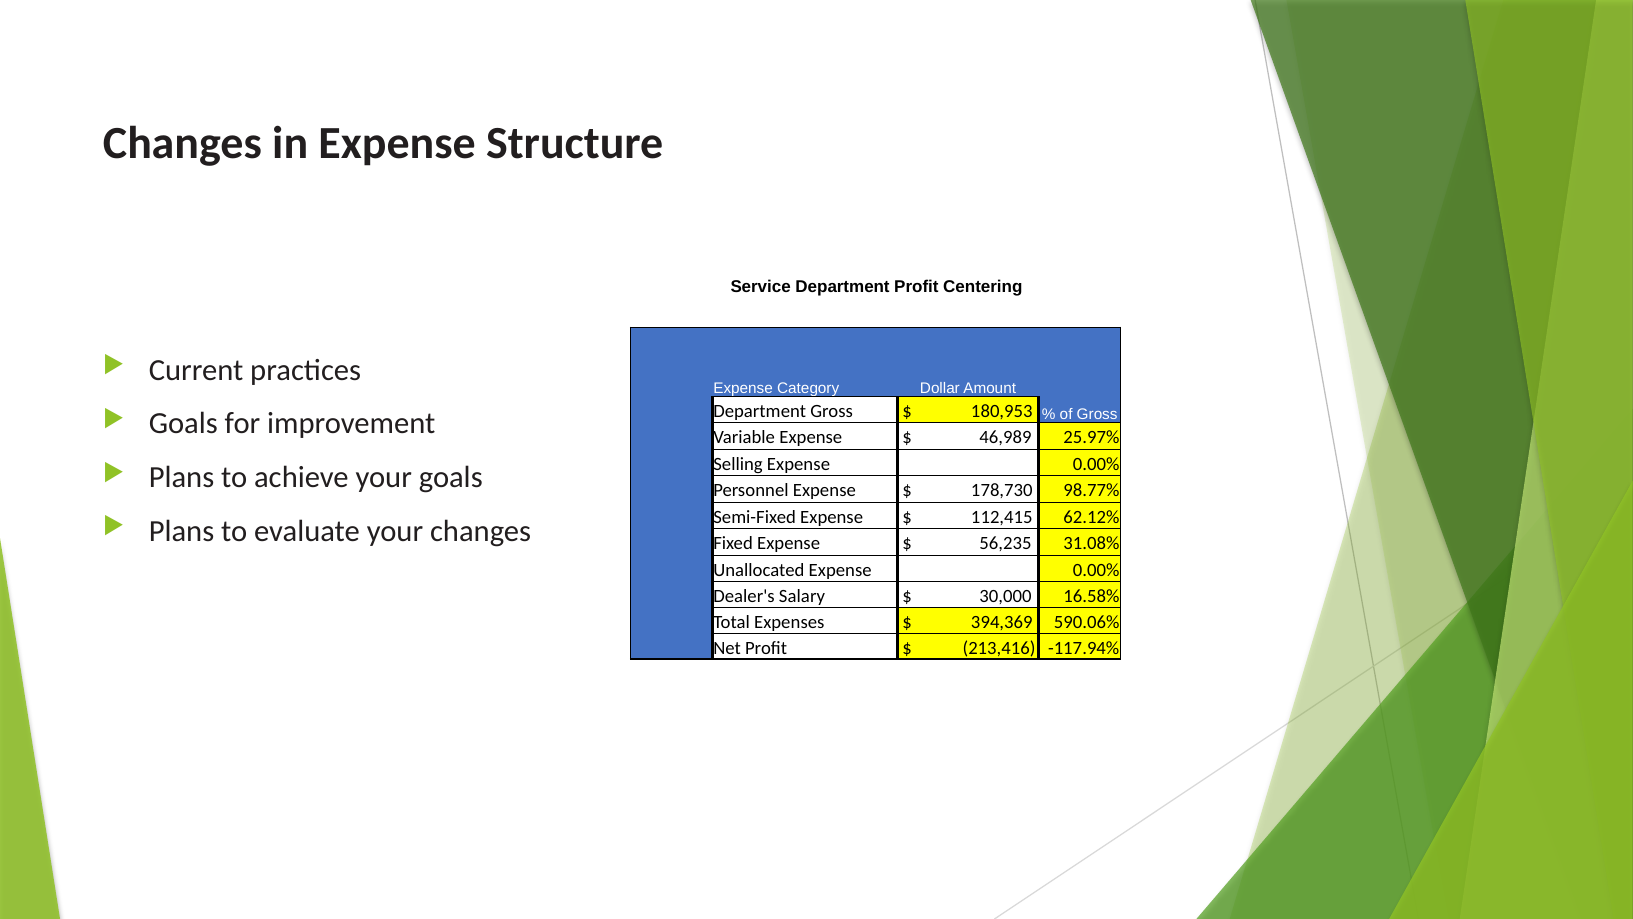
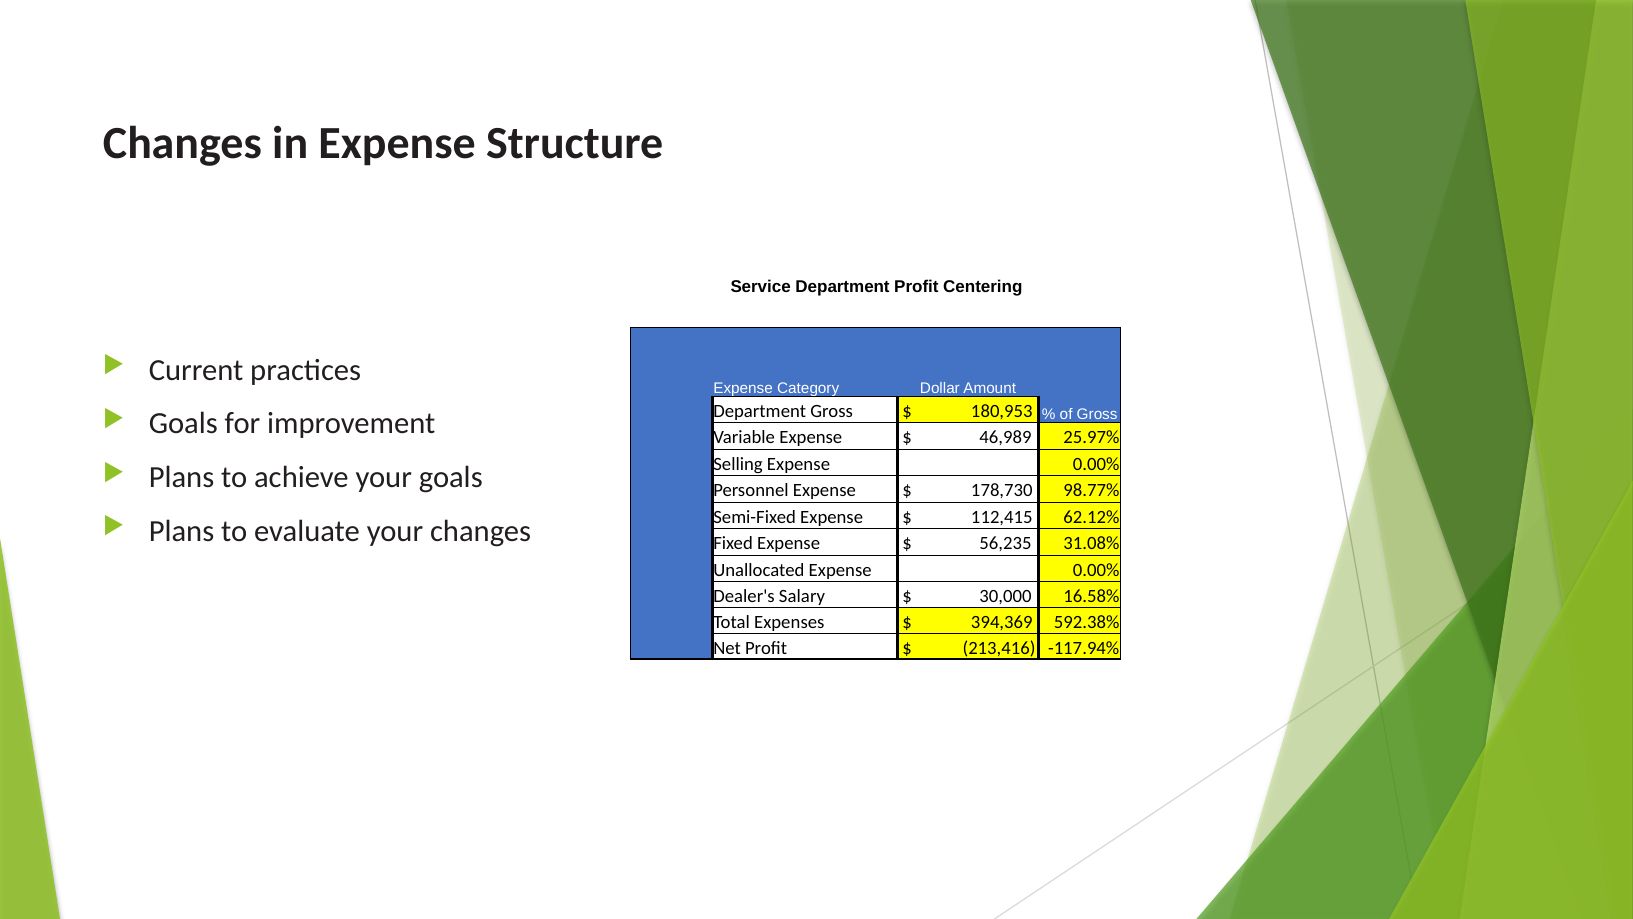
590.06%: 590.06% -> 592.38% (1087, 622)
